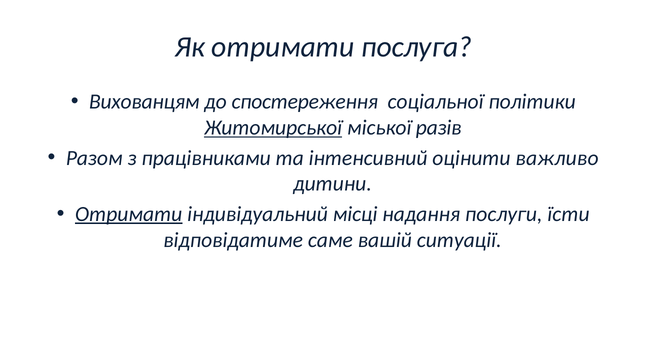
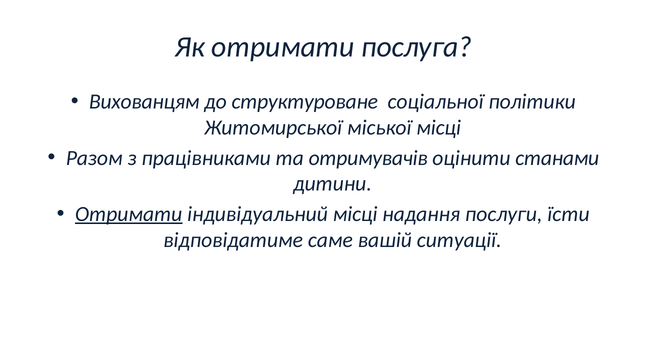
спостереження: спостереження -> структуроване (305, 102)
Житомирської underline: present -> none (273, 128)
міської разів: разів -> місці (439, 128)
інтенсивний: інтенсивний -> отримувачів (368, 158)
важливо: важливо -> станами (557, 158)
